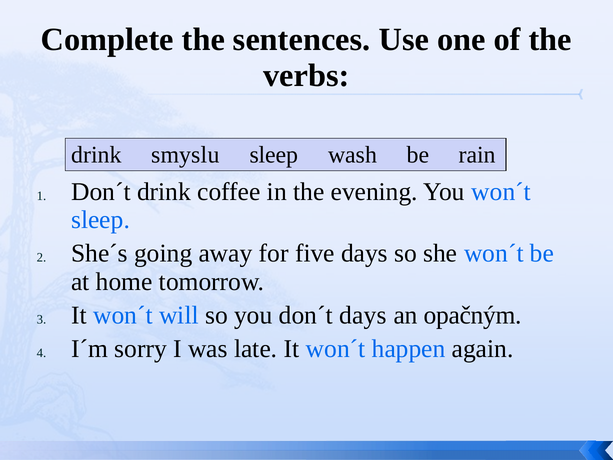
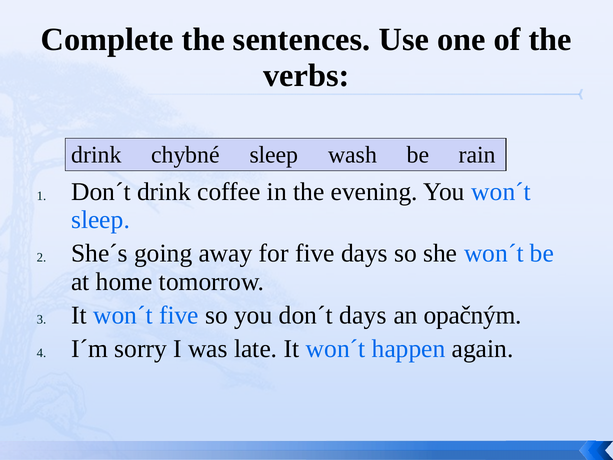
smyslu: smyslu -> chybné (186, 155)
won´t will: will -> five (179, 315)
